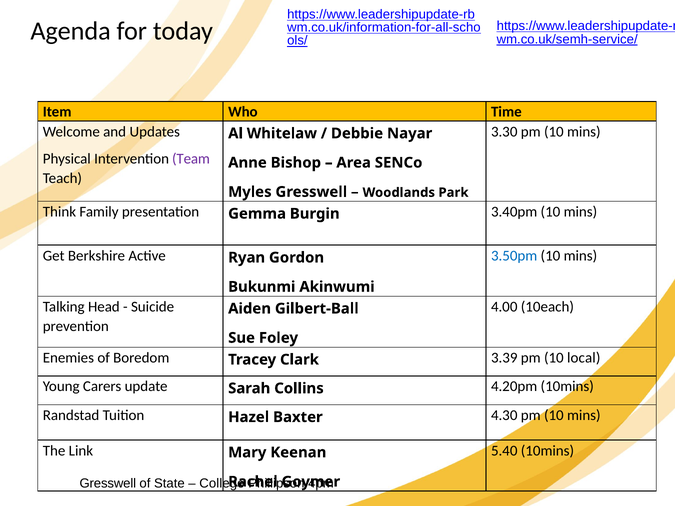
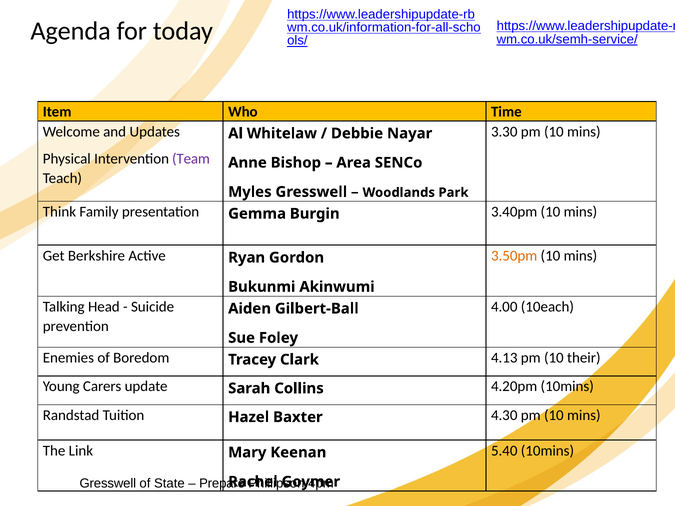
3.50pm colour: blue -> orange (514, 256)
3.39: 3.39 -> 4.13 (504, 358)
local: local -> their (584, 358)
College: College -> Prepare (222, 484)
